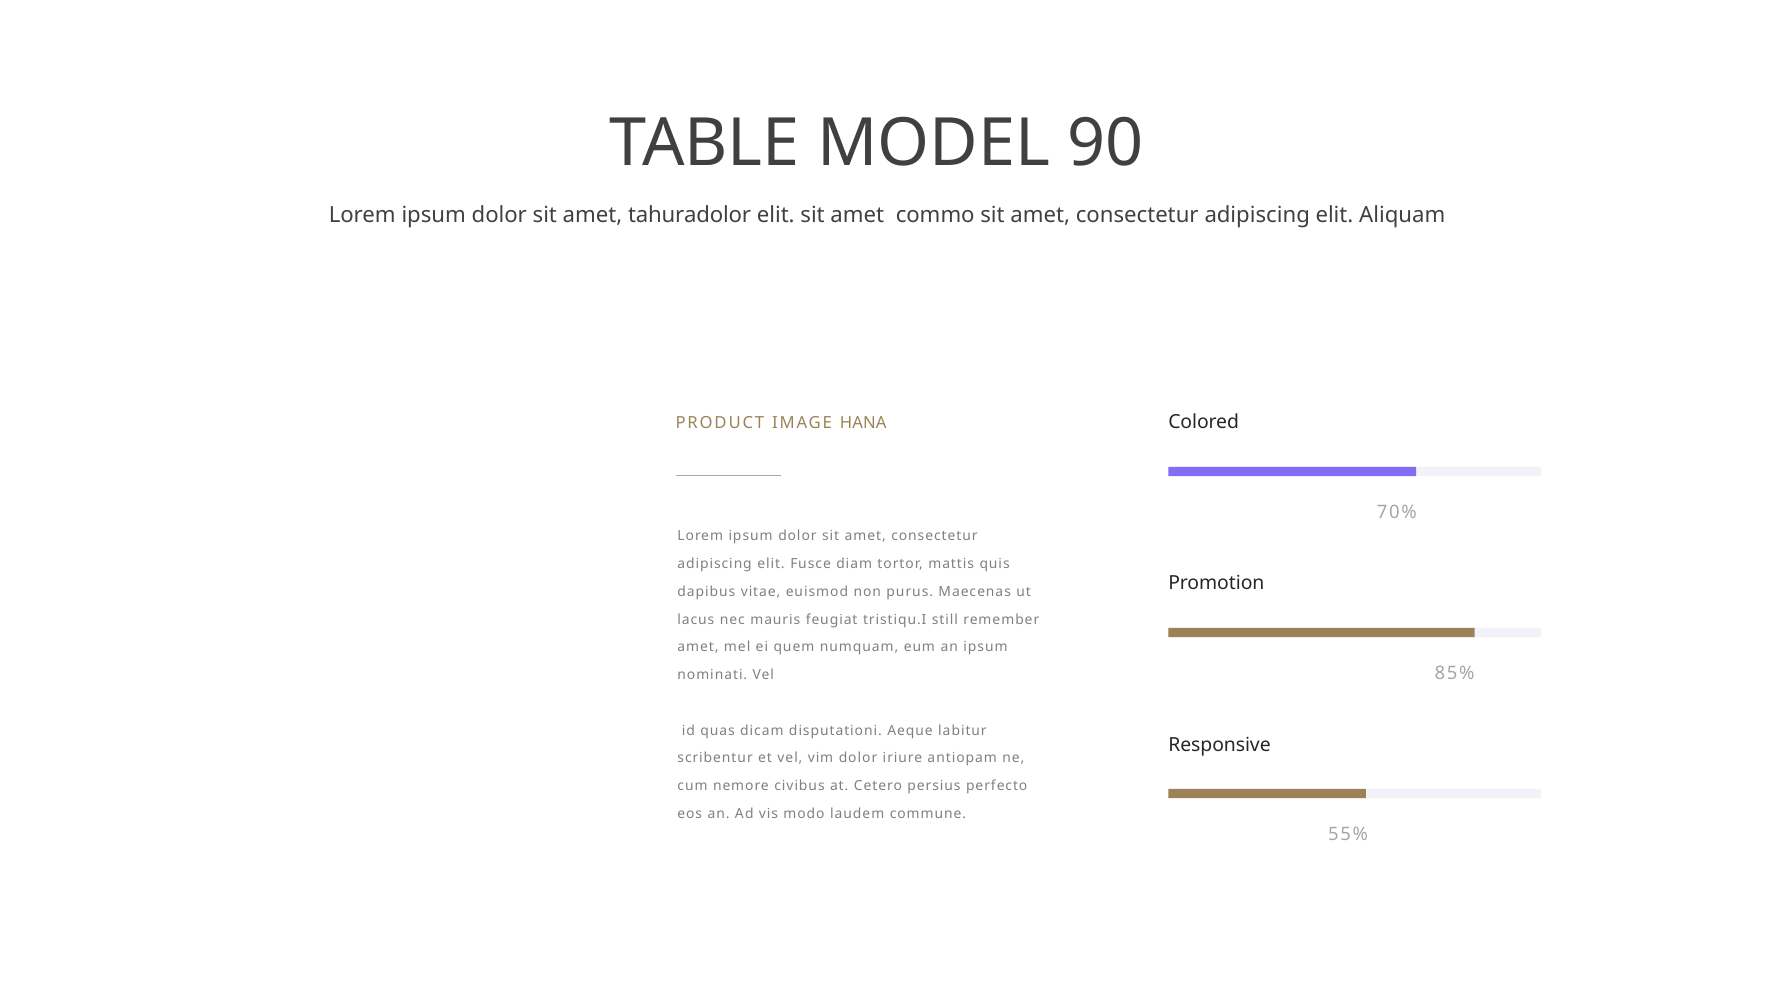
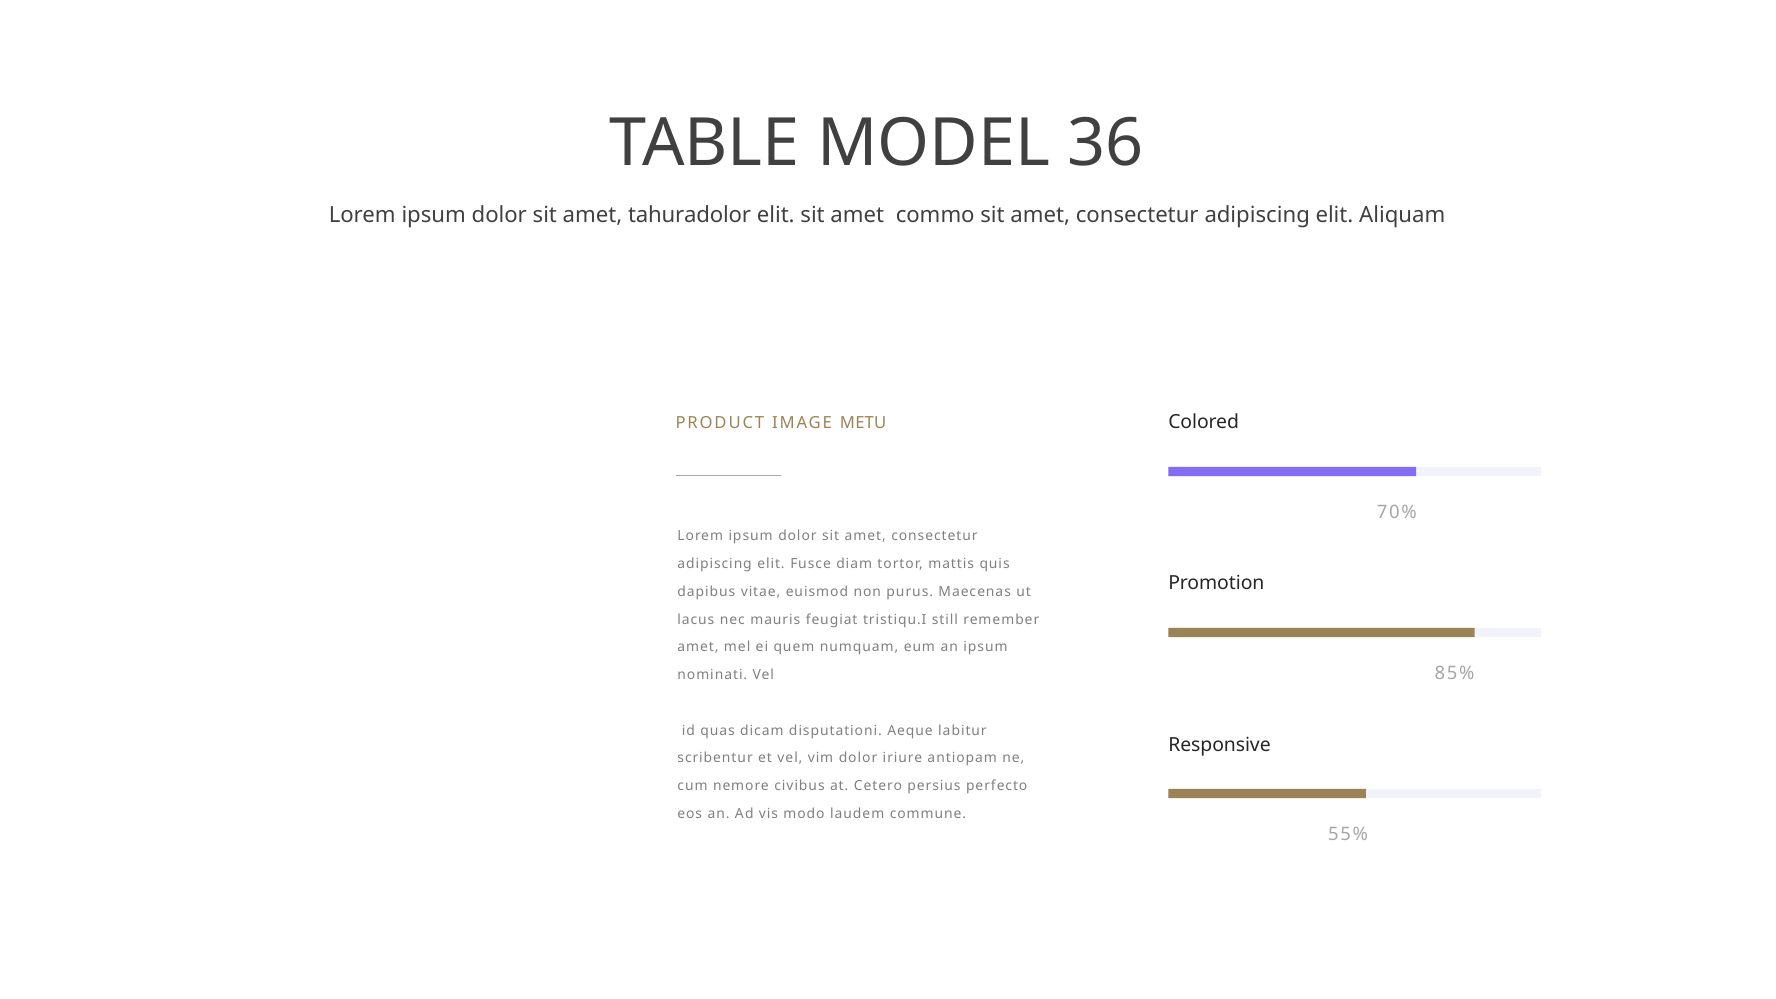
90: 90 -> 36 (1105, 144)
HANA: HANA -> METU (863, 423)
